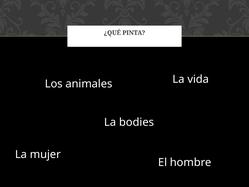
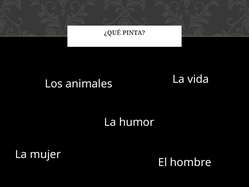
bodies: bodies -> humor (137, 122)
